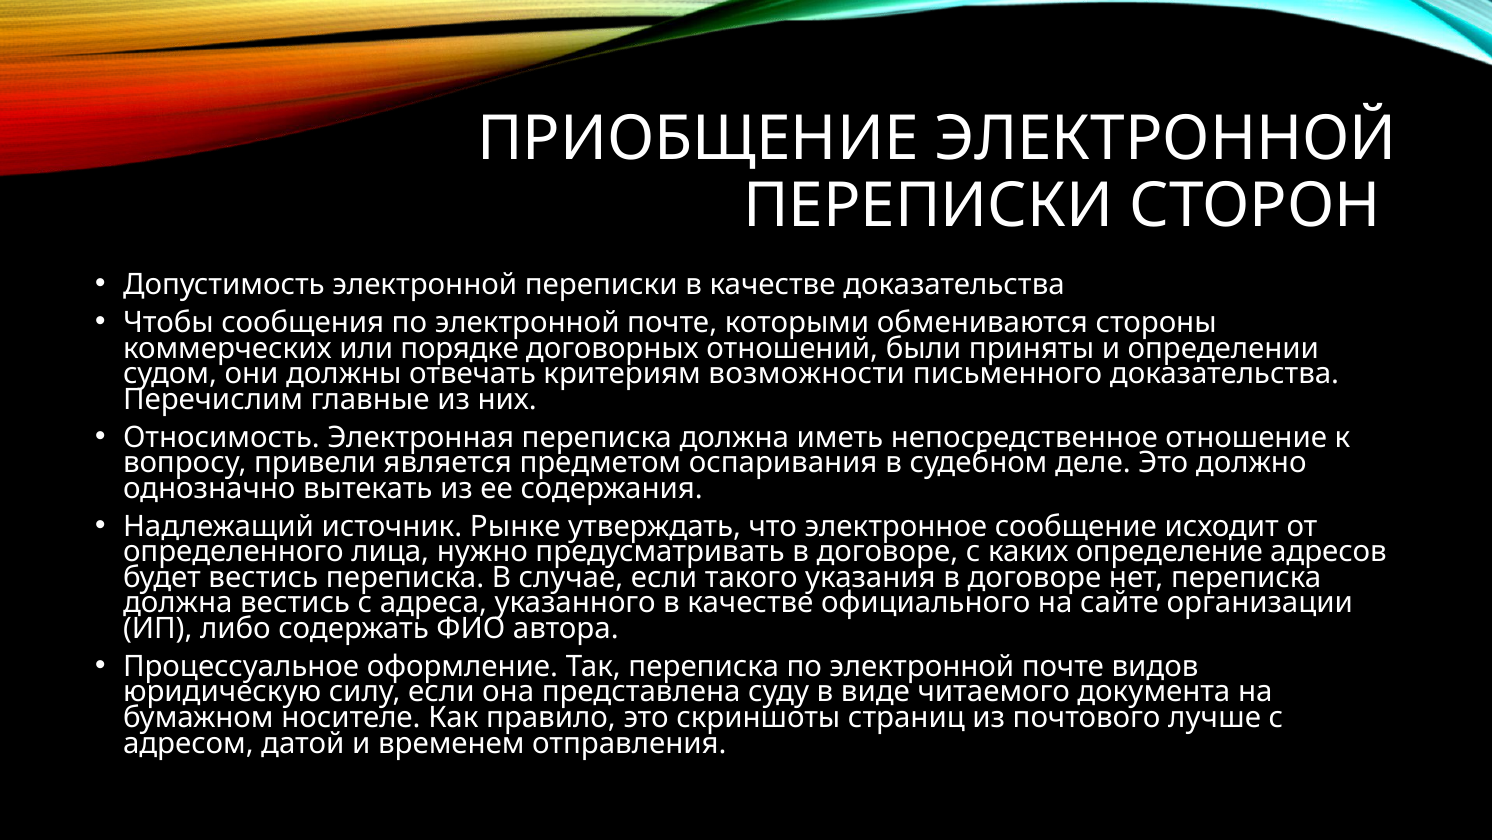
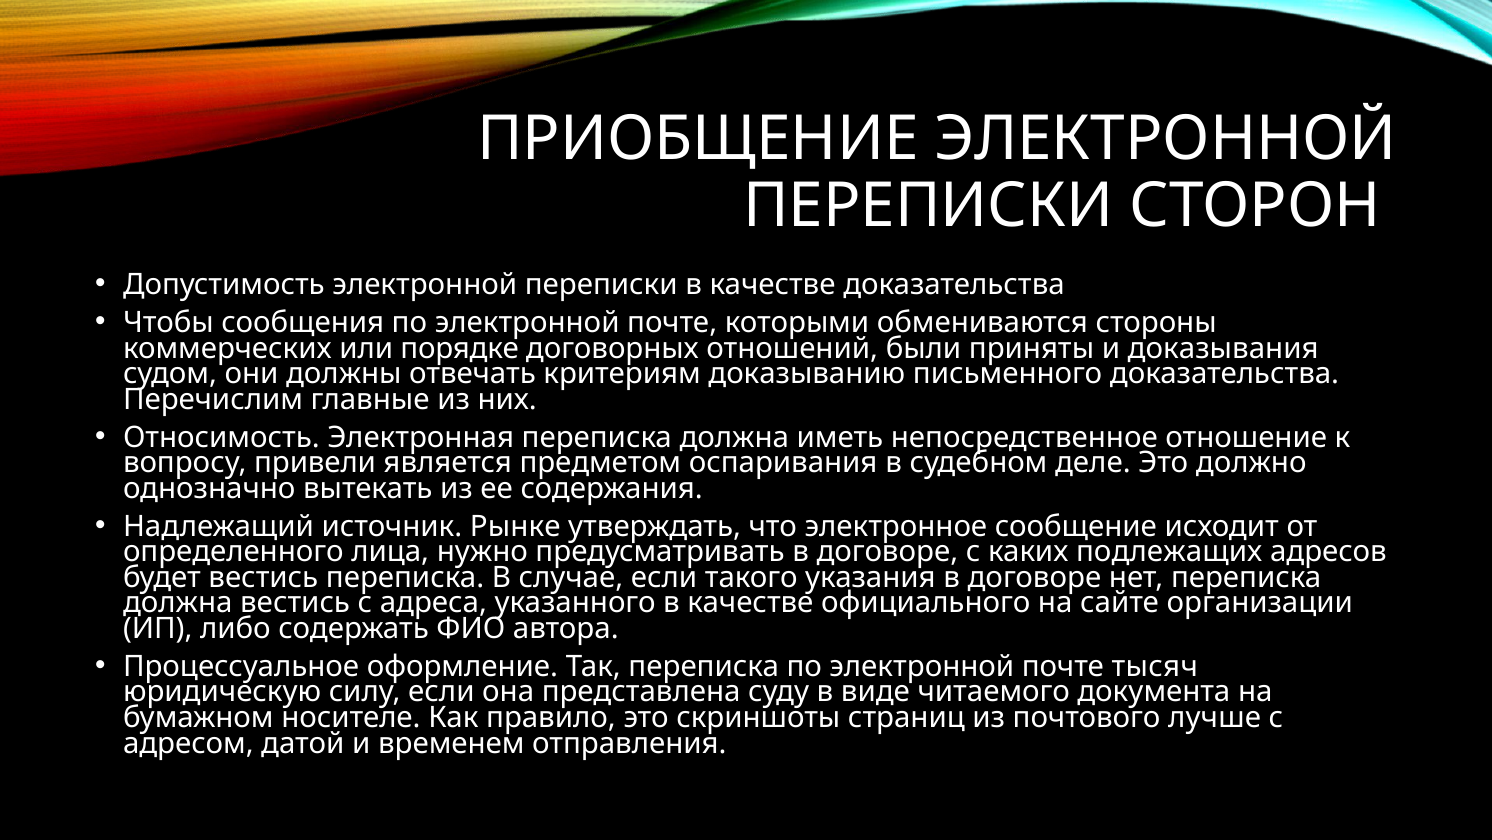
определении: определении -> доказывания (1223, 348)
возможности: возможности -> доказыванию (807, 374)
определение: определение -> подлежащих (1169, 552)
видов: видов -> тысяч (1155, 666)
